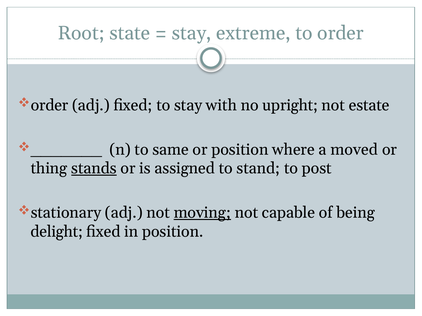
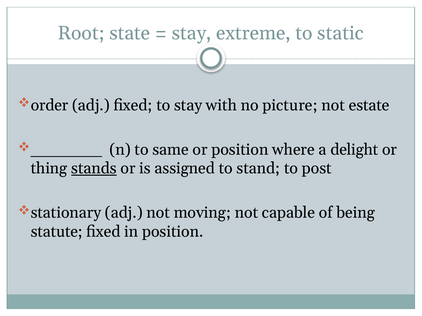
to order: order -> static (340, 33)
upright: upright -> picture (290, 105)
moved: moved -> delight (354, 150)
moving underline: present -> none (202, 213)
delight: delight -> statute (57, 232)
